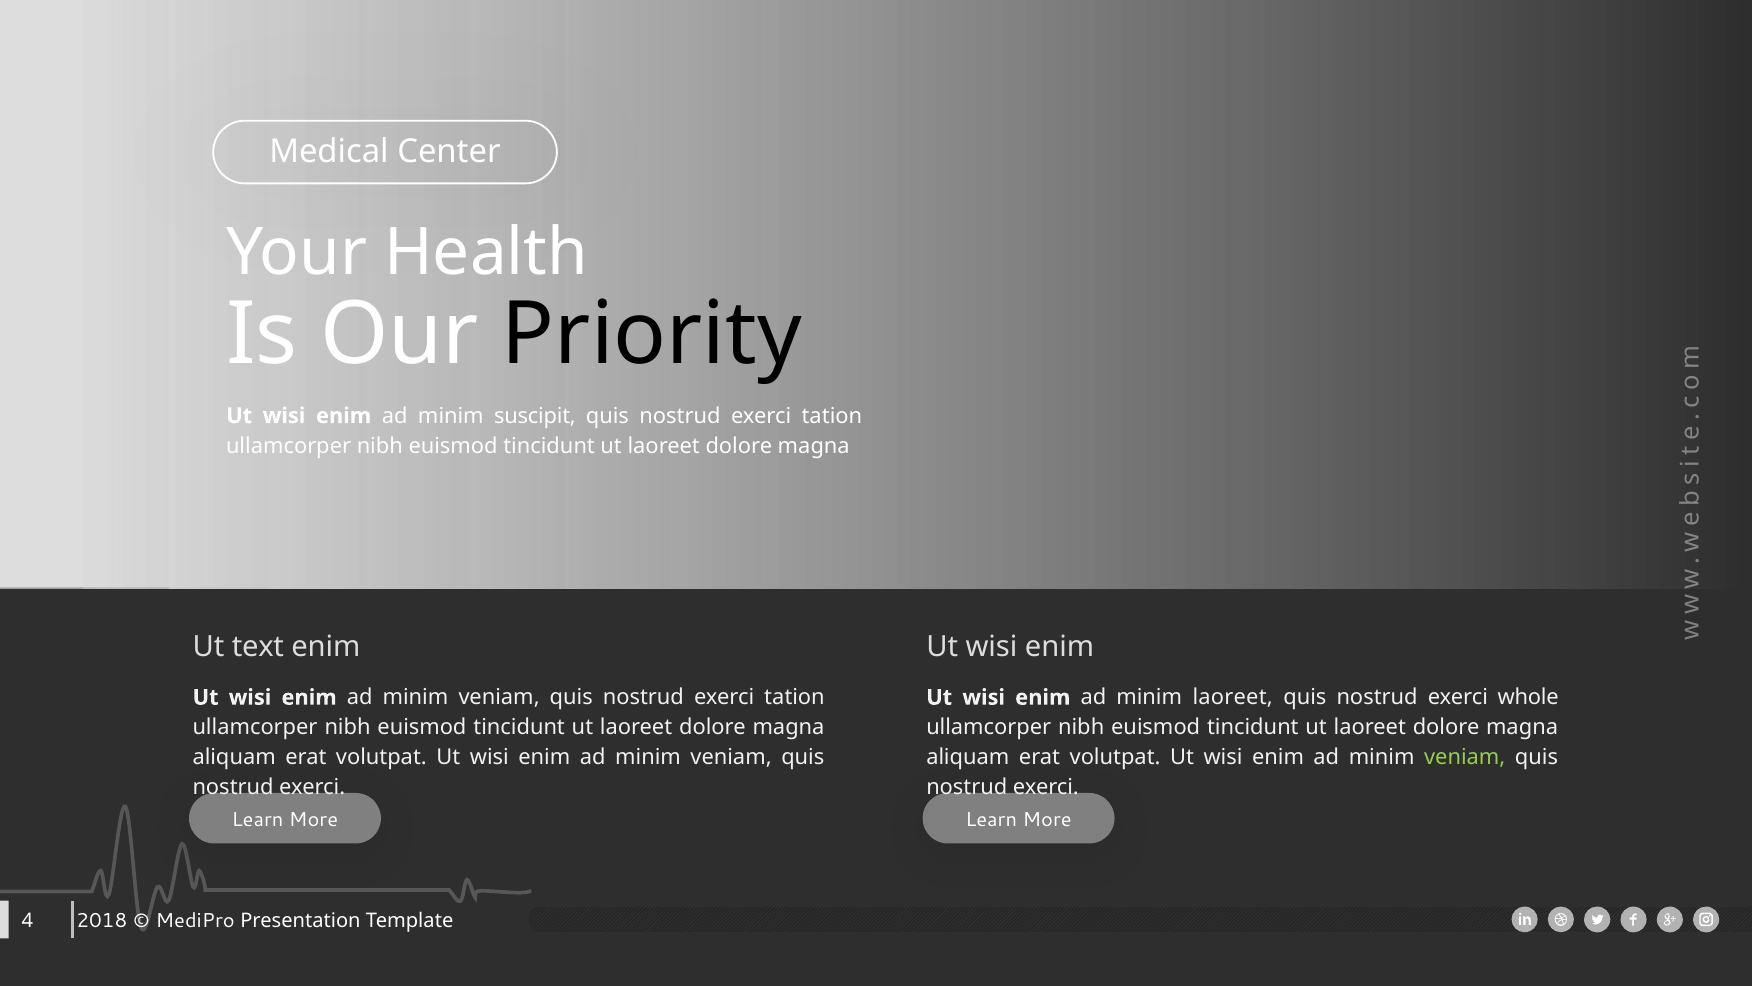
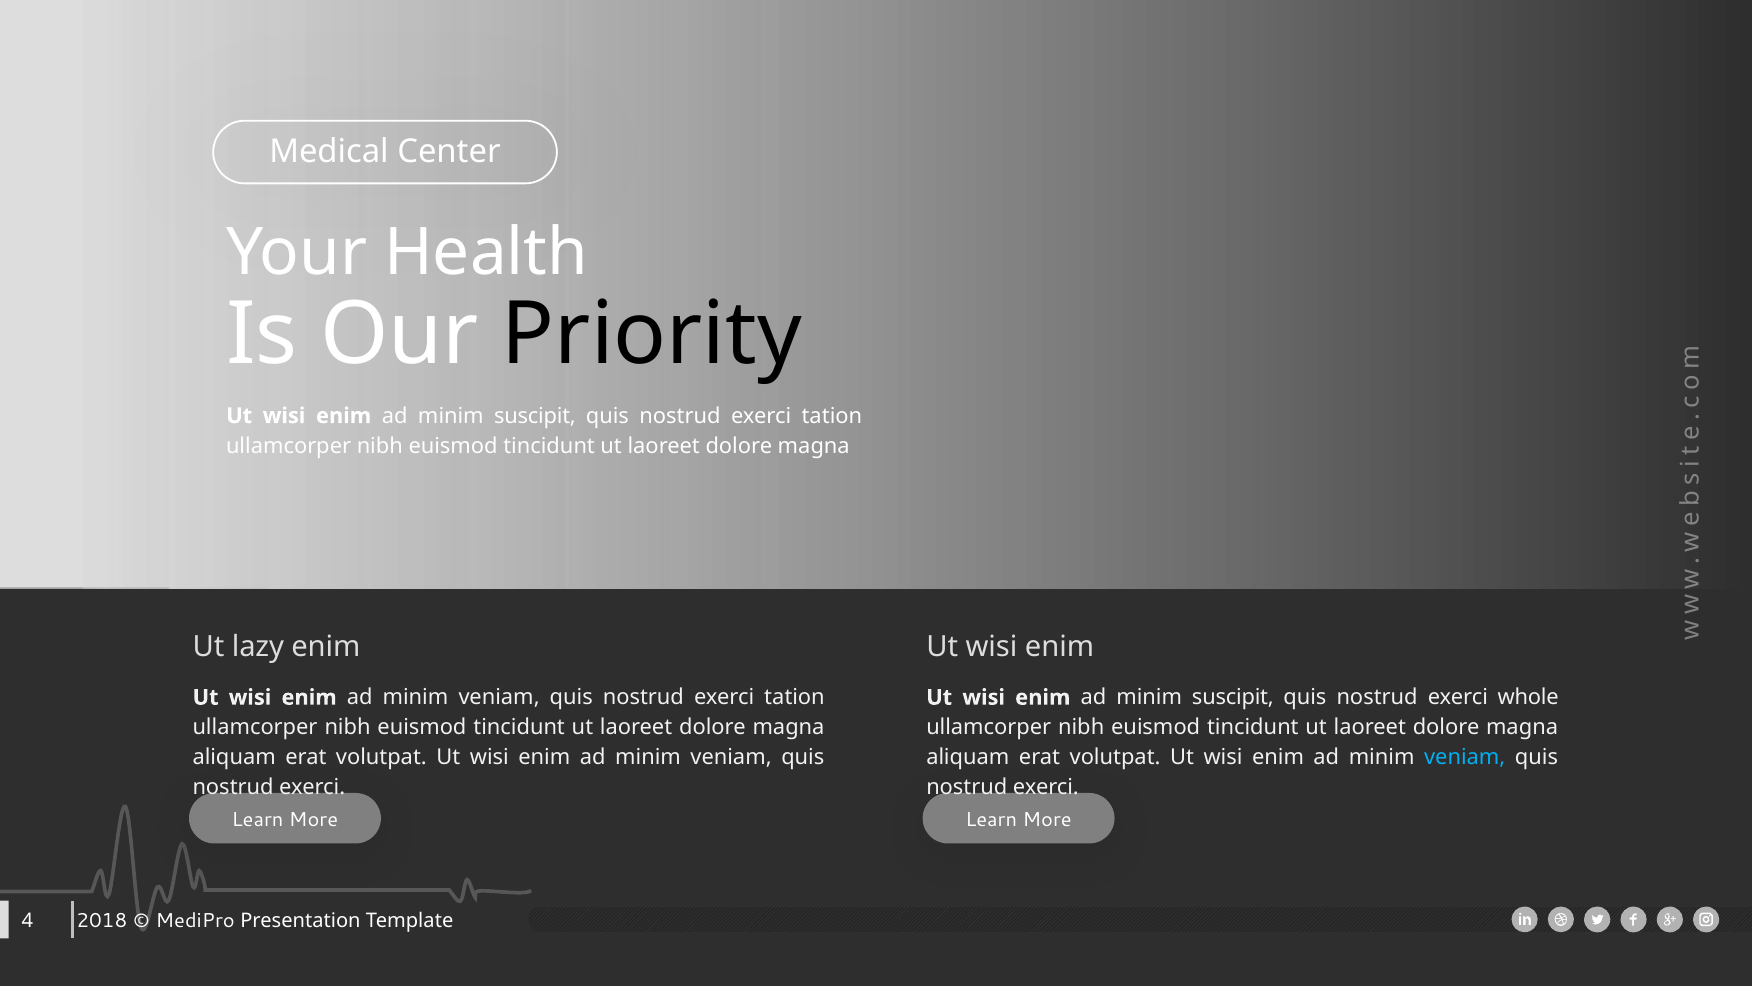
text: text -> lazy (258, 646)
laoreet: laoreet -> suscipit (1233, 697)
veniam colour: light green -> light blue (1465, 757)
